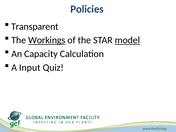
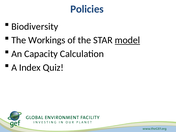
Transparent: Transparent -> Biodiversity (35, 26)
Workings underline: present -> none (47, 40)
Input: Input -> Index (30, 68)
